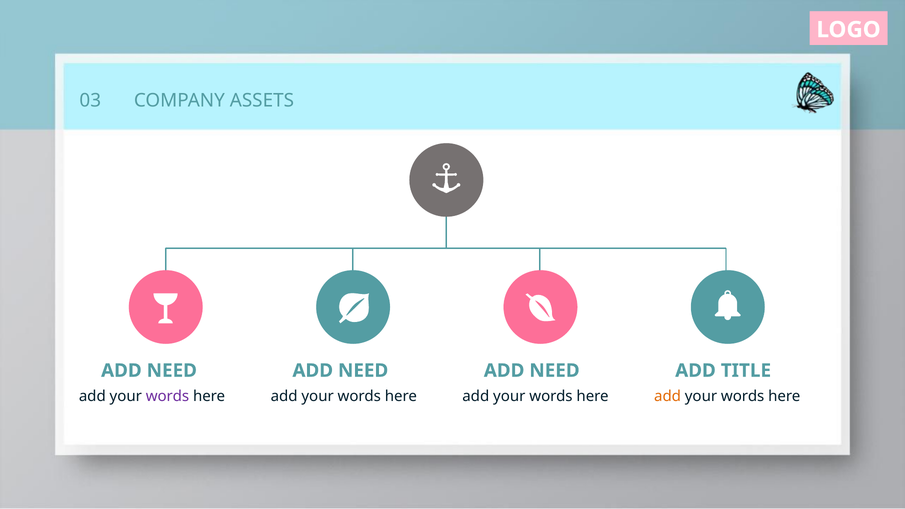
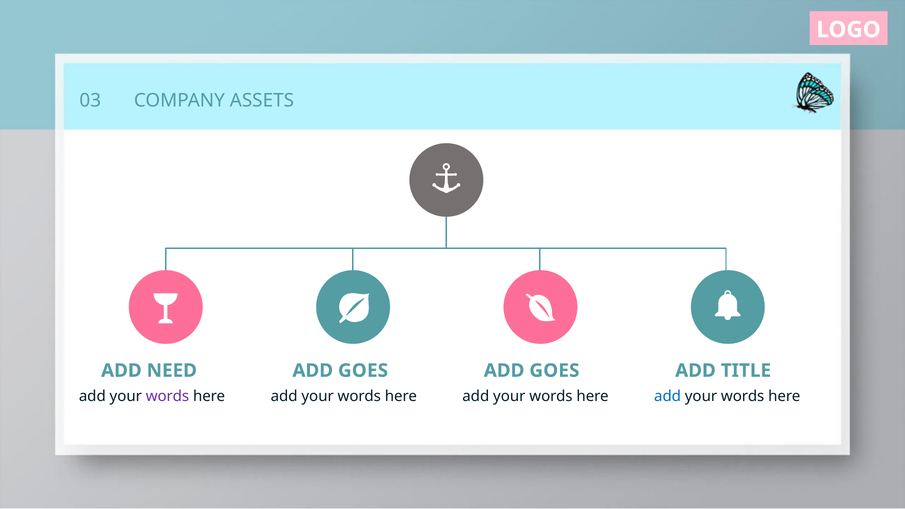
NEED: NEED -> GOES (363, 371)
NEED: NEED -> GOES (554, 371)
add colour: orange -> blue (668, 396)
